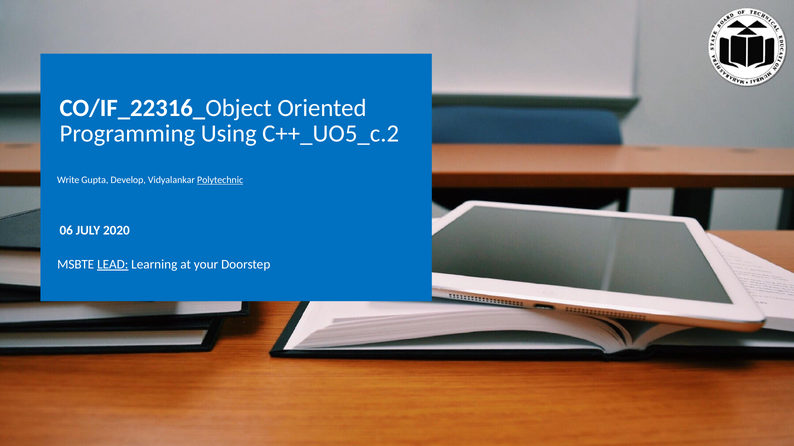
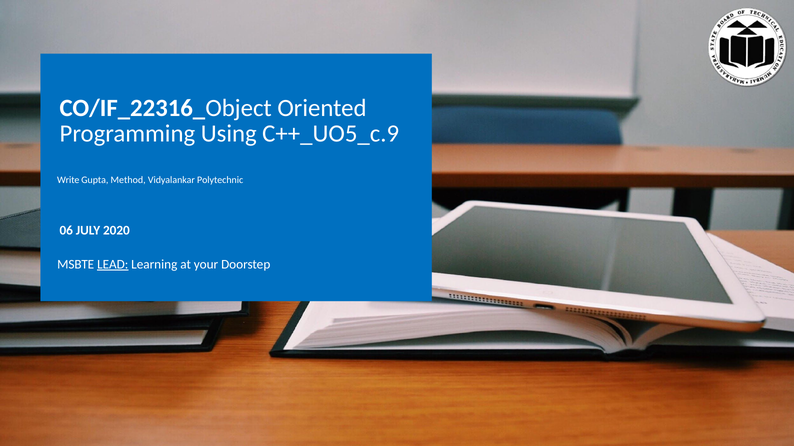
C++_UO5_c.2: C++_UO5_c.2 -> C++_UO5_c.9 (331, 133)
Develop: Develop -> Method (128, 180)
Polytechnic underline: present -> none (220, 180)
